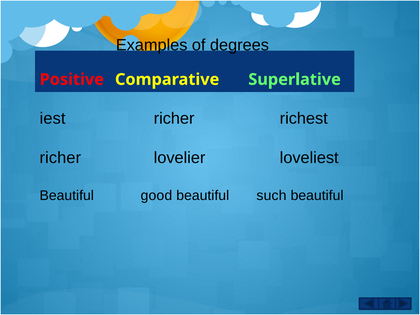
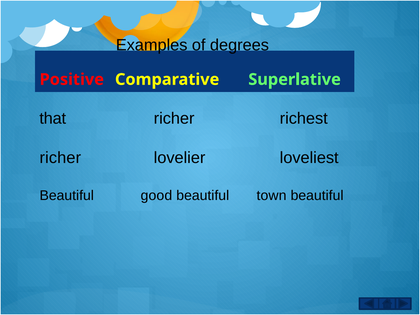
iest: iest -> that (53, 119)
such: such -> town (271, 195)
